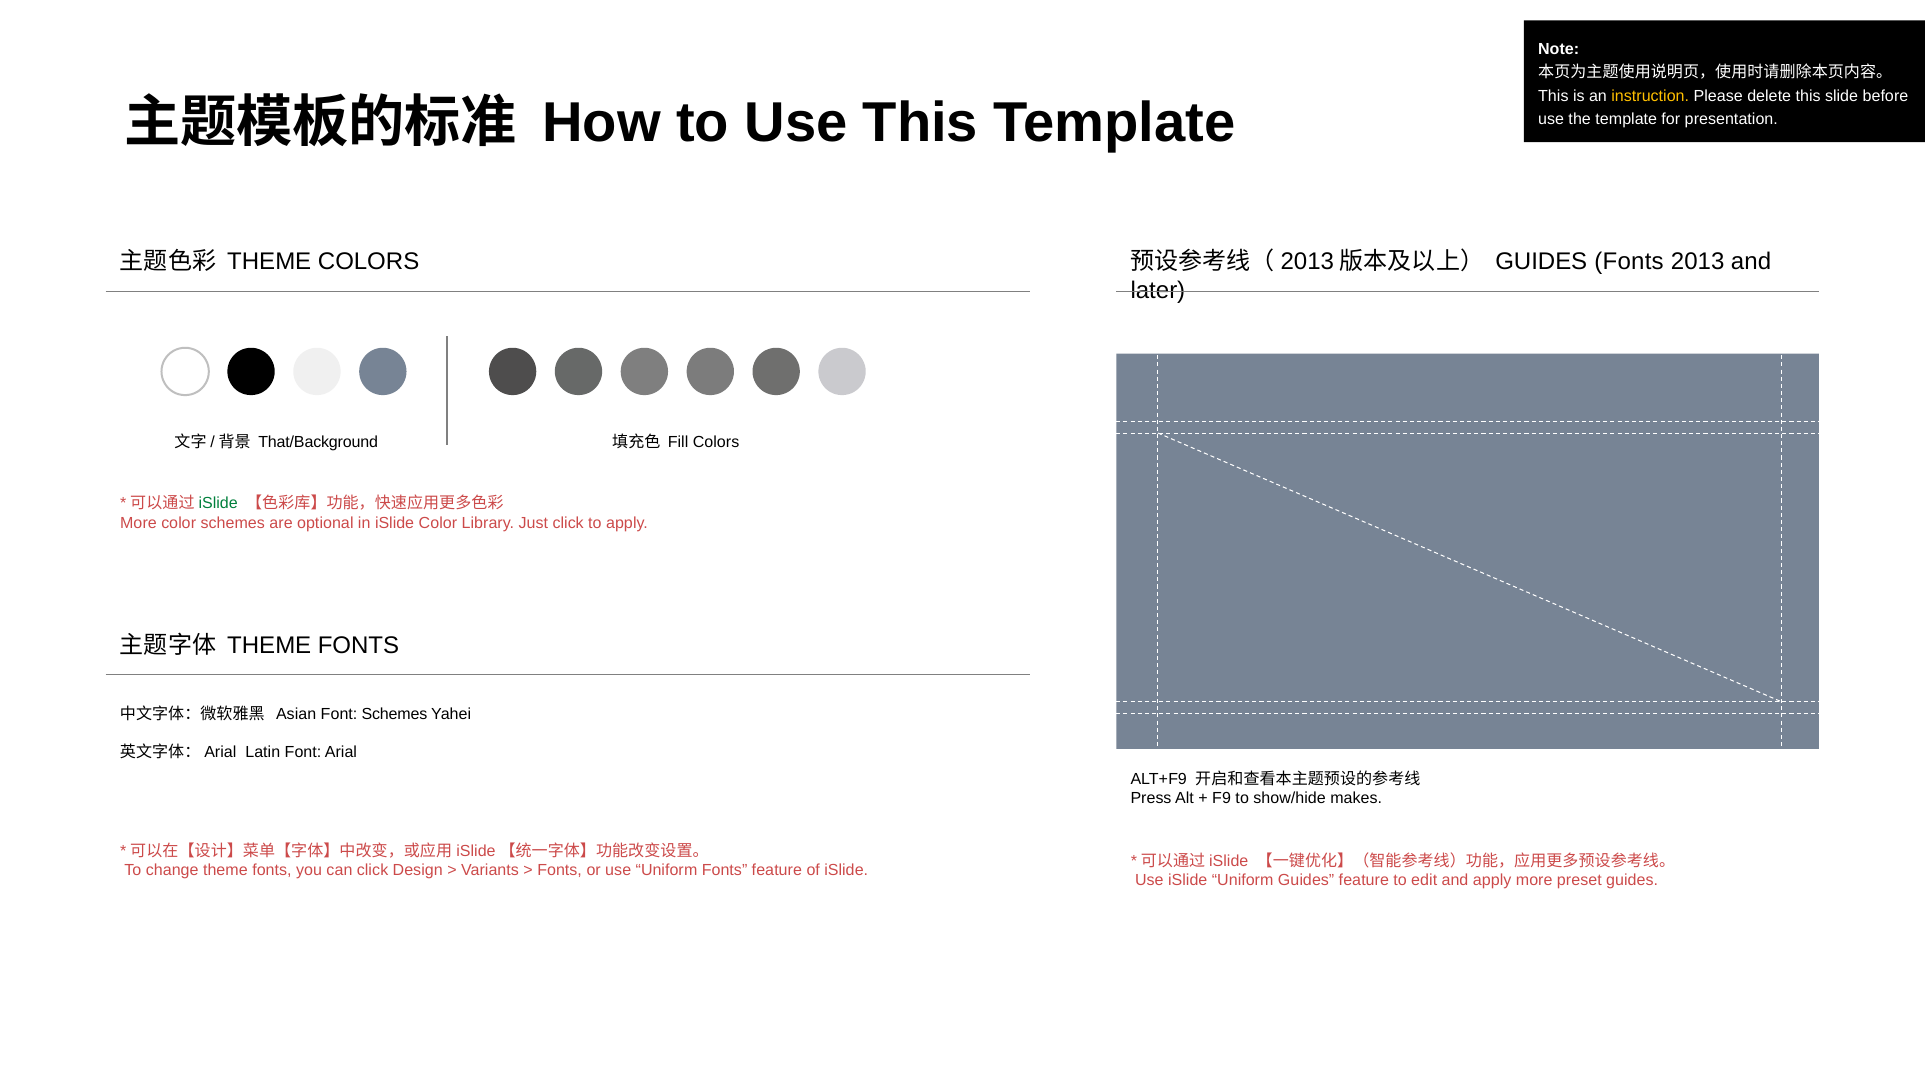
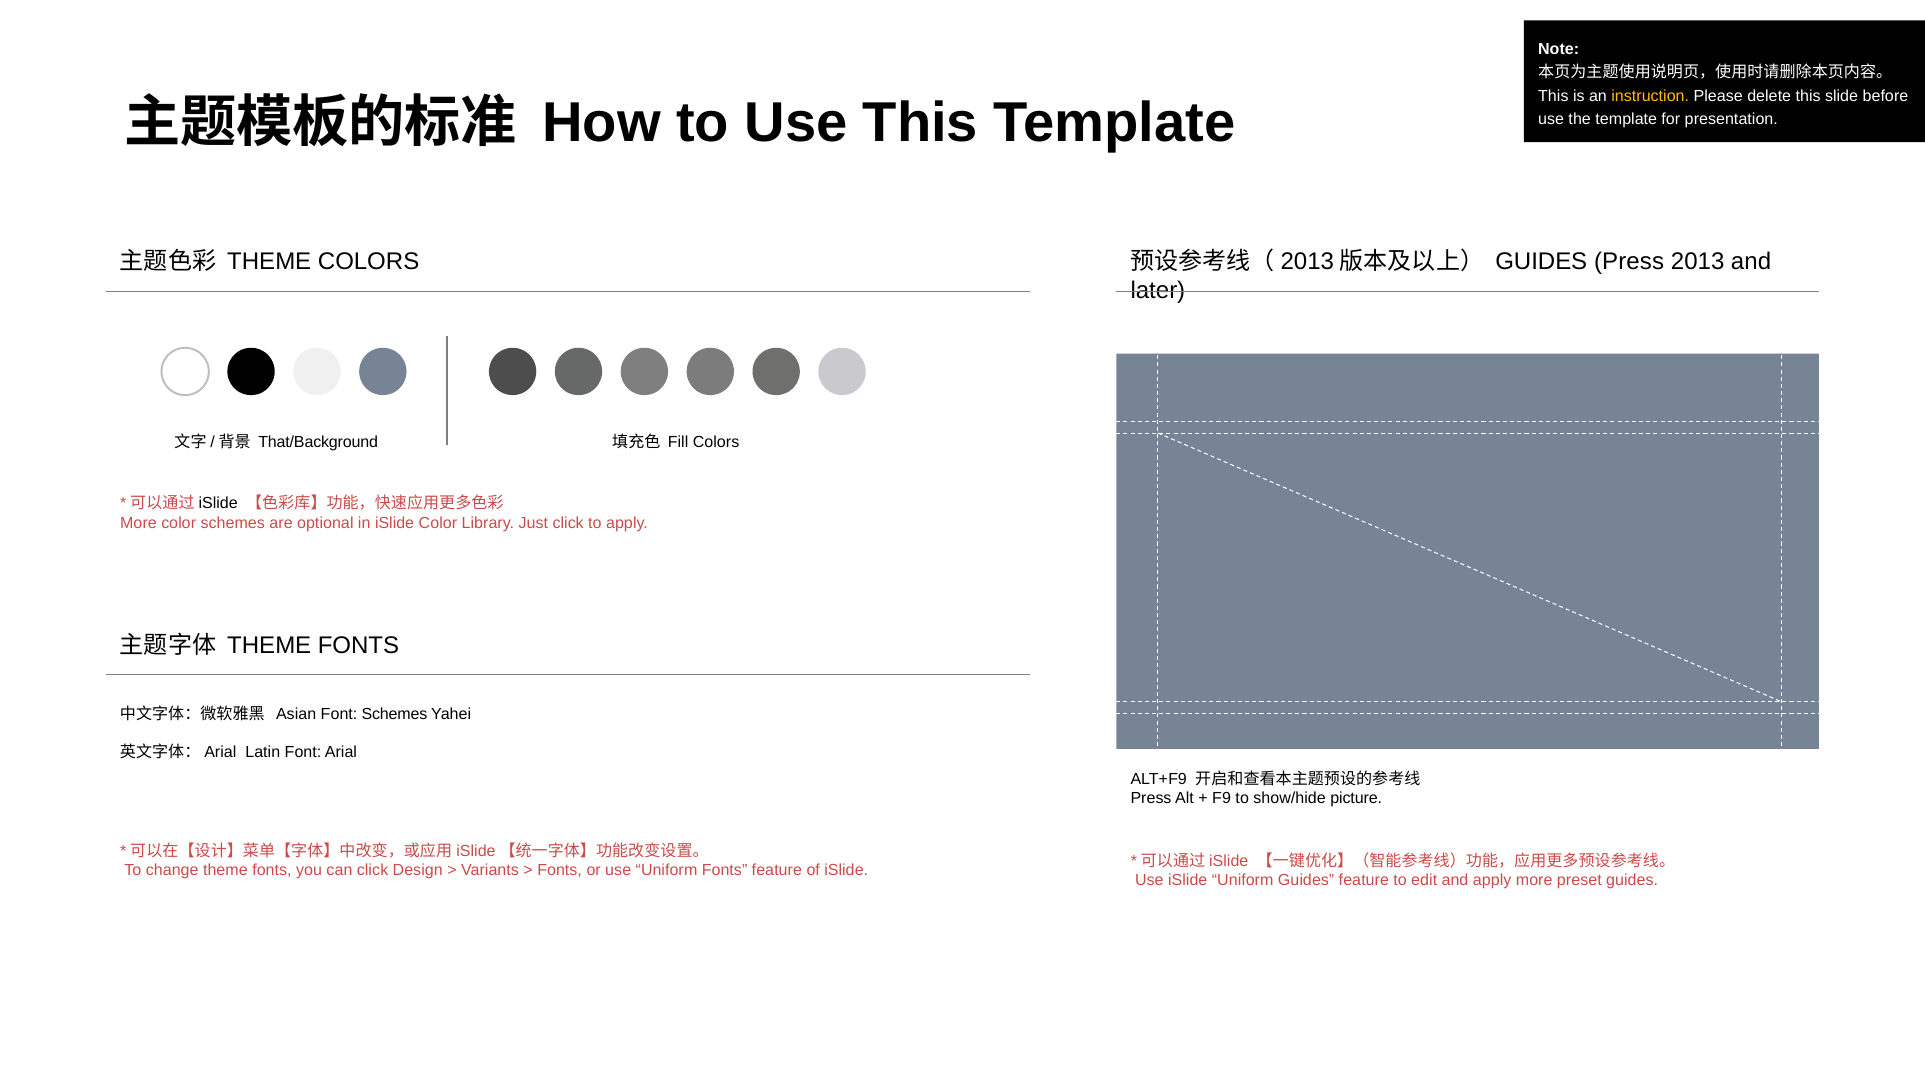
GUIDES Fonts: Fonts -> Press (1629, 262)
iSlide colour: green -> black (218, 504)
makes: makes -> picture (1356, 798)
